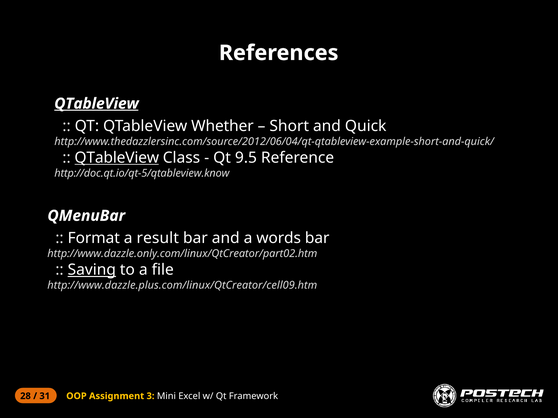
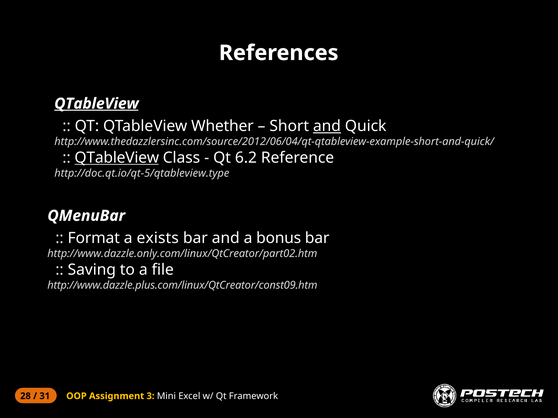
and underline: none -> present (327, 126)
9.5: 9.5 -> 6.2 (246, 158)
http://doc.qt.io/qt-5/qtableview.know: http://doc.qt.io/qt-5/qtableview.know -> http://doc.qt.io/qt-5/qtableview.type (142, 173)
result: result -> exists (158, 238)
words: words -> bonus (279, 238)
Saving underline: present -> none (92, 270)
http://www.dazzle.plus.com/linux/QtCreator/cell09.htm: http://www.dazzle.plus.com/linux/QtCreator/cell09.htm -> http://www.dazzle.plus.com/linux/QtCreator/const09.htm (182, 286)
